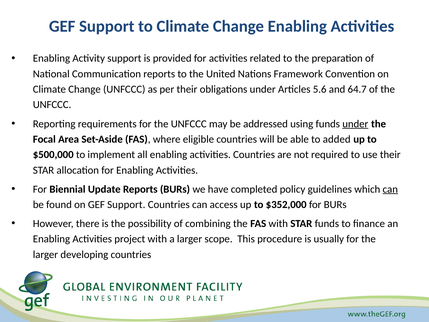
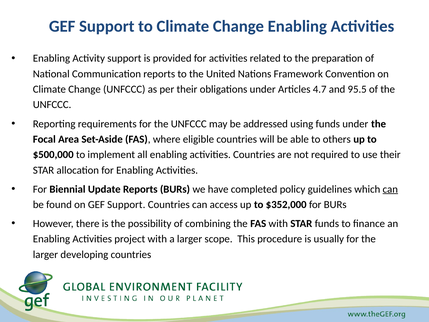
5.6: 5.6 -> 4.7 (320, 89)
64.7: 64.7 -> 95.5 (357, 89)
under underline: present -> none (355, 124)
added: added -> others (337, 139)
